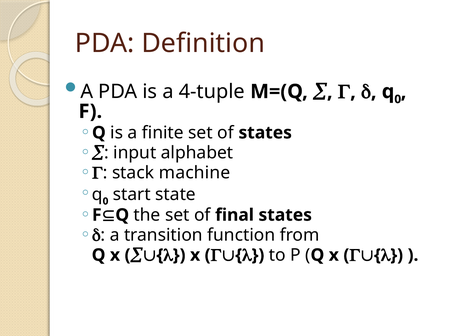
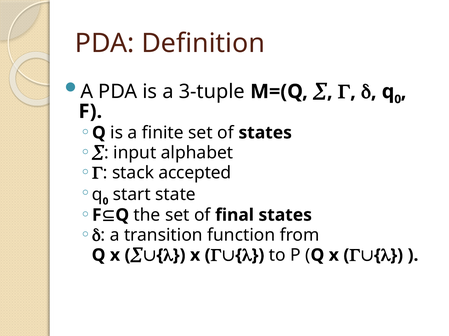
4-tuple: 4-tuple -> 3-tuple (212, 92)
machine: machine -> accepted (195, 173)
